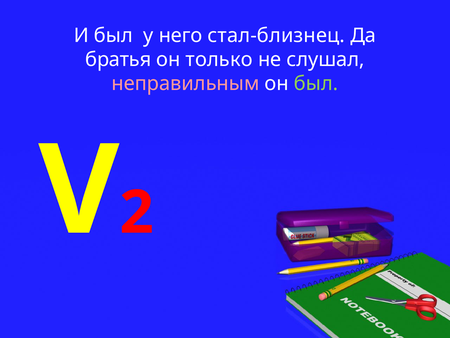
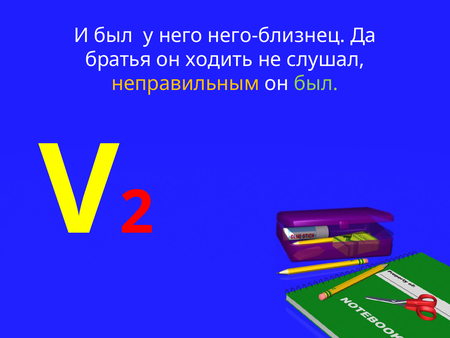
стал-близнец: стал-близнец -> него-близнец (276, 35)
только: только -> ходить (219, 60)
неправильным colour: pink -> yellow (185, 84)
